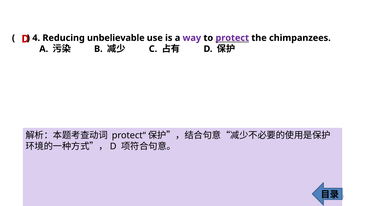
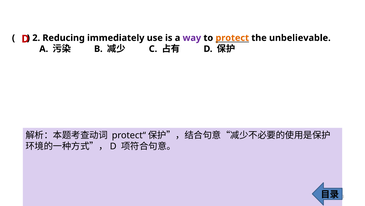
4: 4 -> 2 (36, 38)
unbelievable: unbelievable -> immediately (116, 38)
protect colour: purple -> orange (232, 38)
chimpanzees: chimpanzees -> unbelievable (300, 38)
